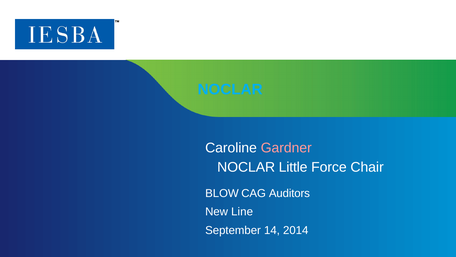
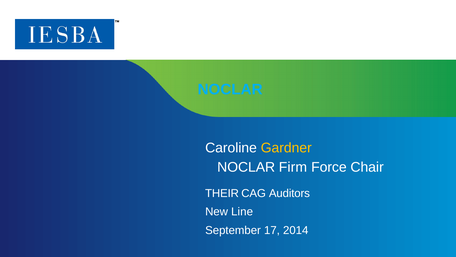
Gardner colour: pink -> yellow (286, 148)
Little: Little -> Firm (293, 167)
BLOW: BLOW -> THEIR (222, 193)
14: 14 -> 17 (272, 230)
